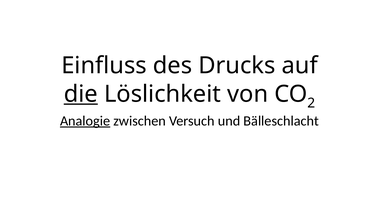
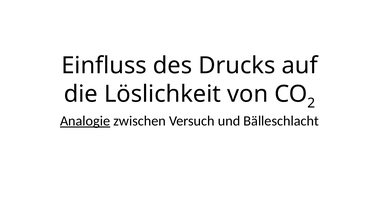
die underline: present -> none (81, 94)
